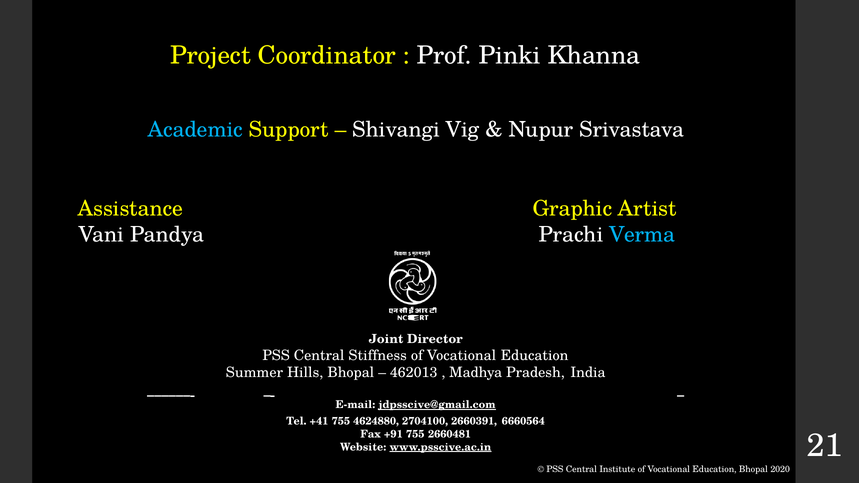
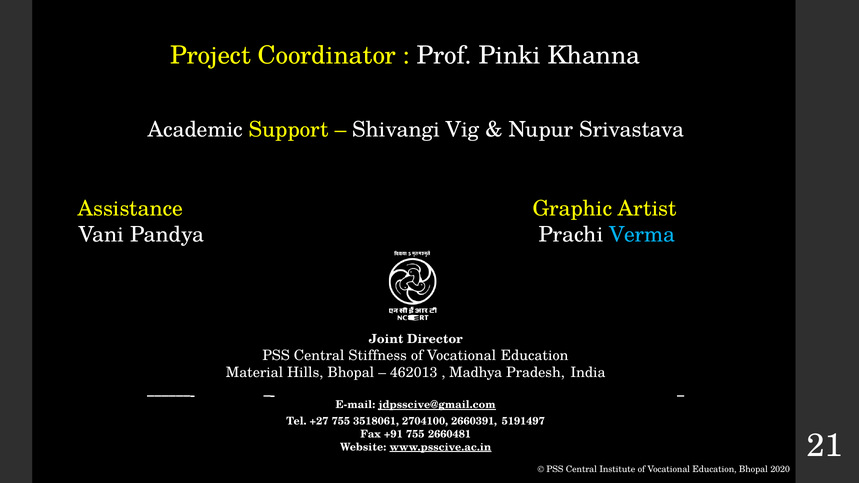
Academic colour: light blue -> white (195, 130)
Summer: Summer -> Material (254, 373)
+41: +41 -> +27 (319, 421)
4624880: 4624880 -> 3518061 (376, 421)
6660564: 6660564 -> 5191497 (523, 421)
